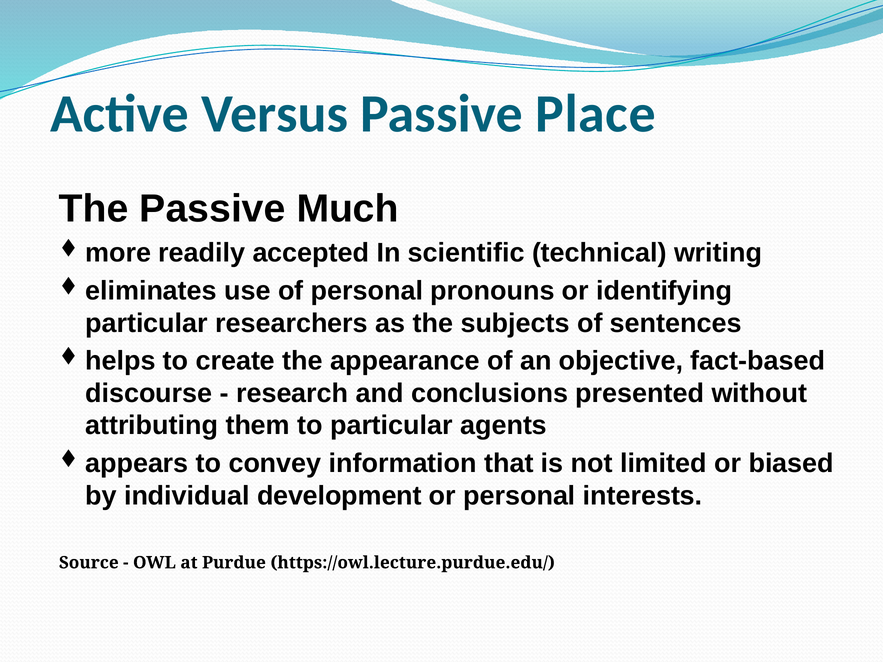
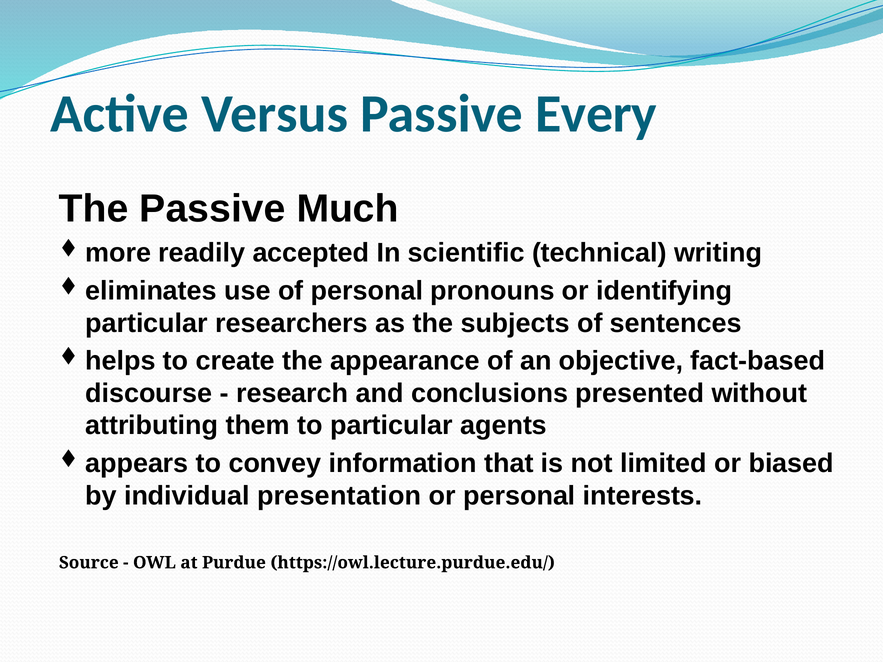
Place: Place -> Every (596, 114)
development: development -> presentation (339, 496)
